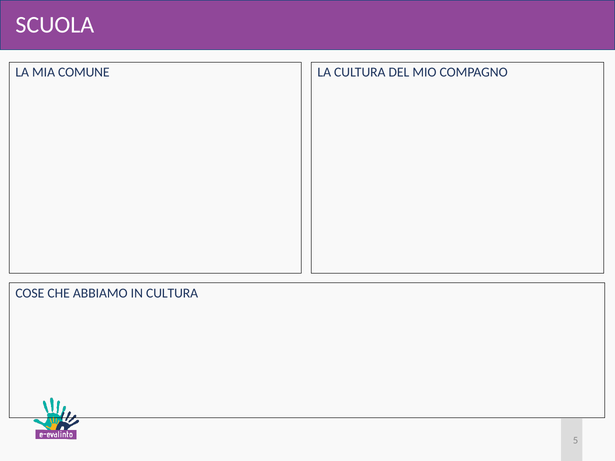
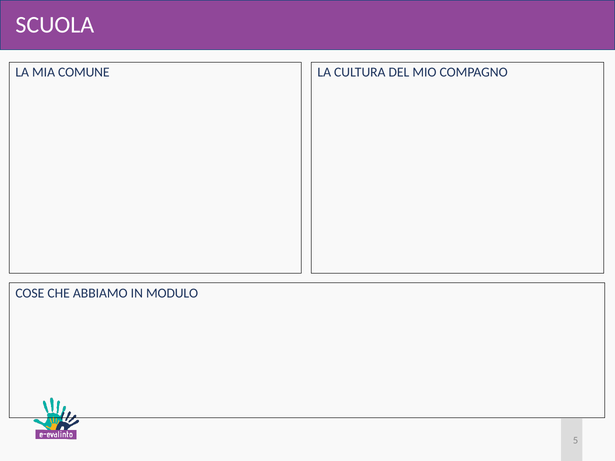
IN CULTURA: CULTURA -> MODULO (172, 293)
